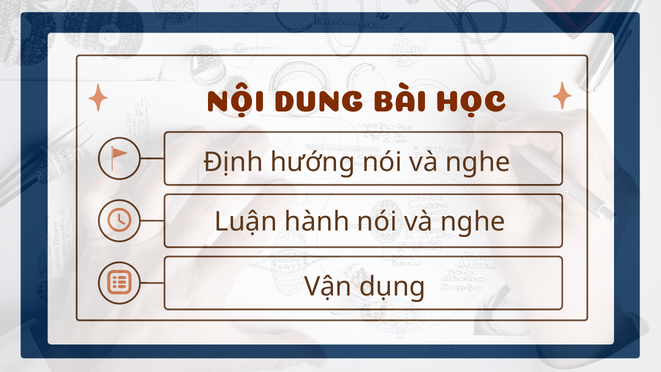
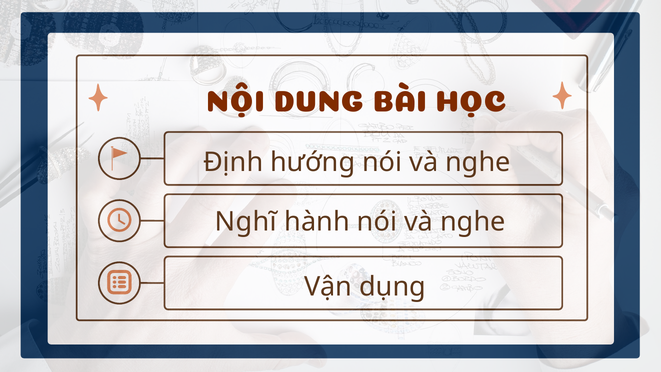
Luận: Luận -> Nghĩ (246, 222)
